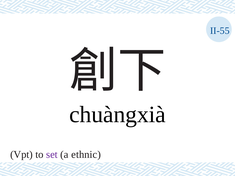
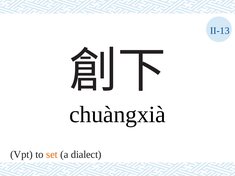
II-55: II-55 -> II-13 (220, 31)
set colour: purple -> orange (52, 155)
ethnic: ethnic -> dialect (86, 155)
